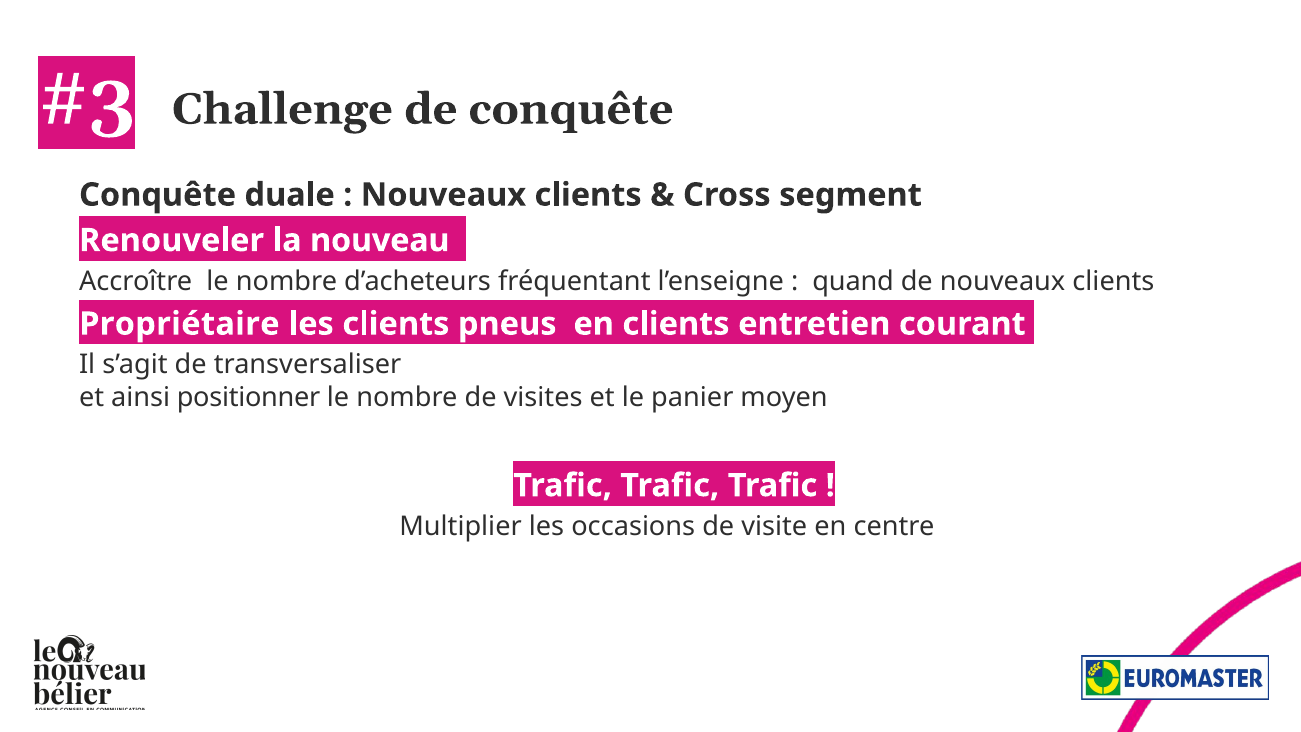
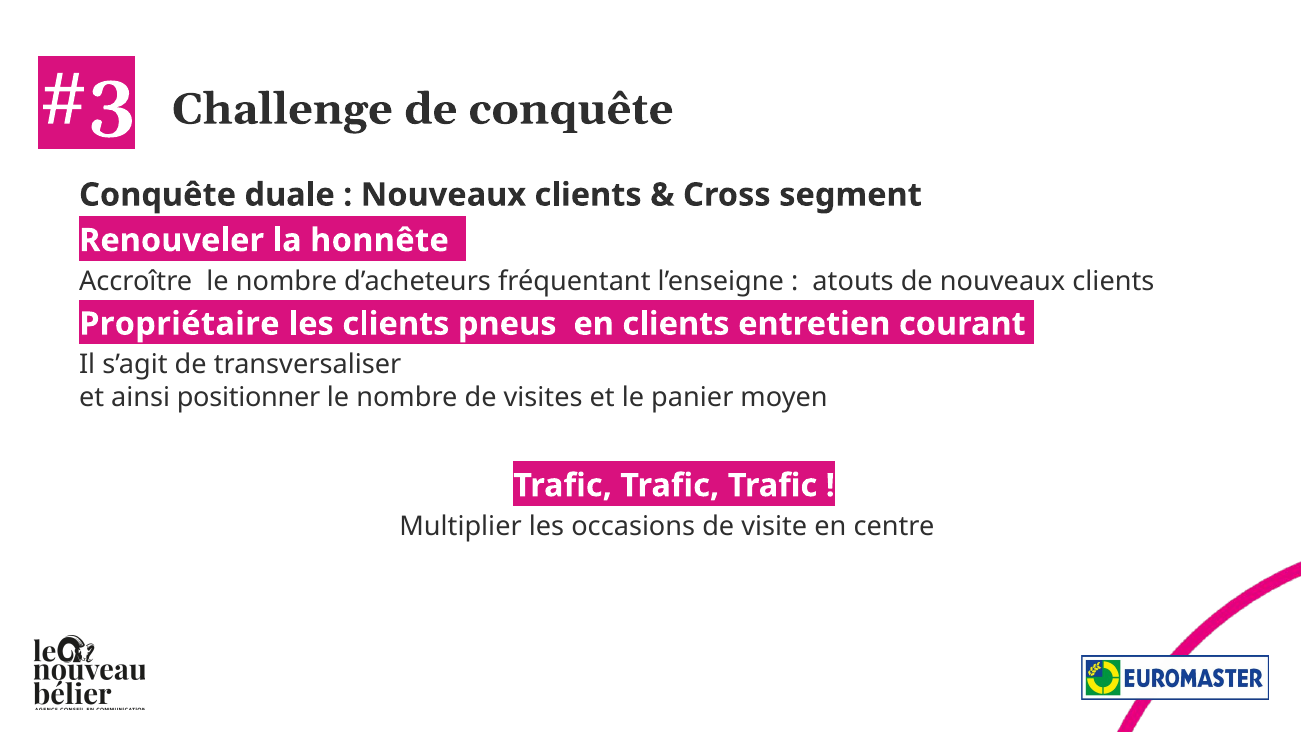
nouveau: nouveau -> honnête (380, 240)
quand: quand -> atouts (853, 281)
